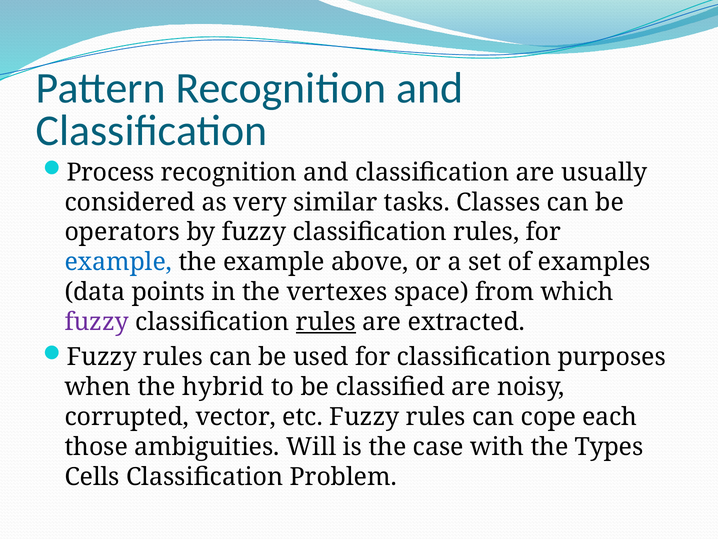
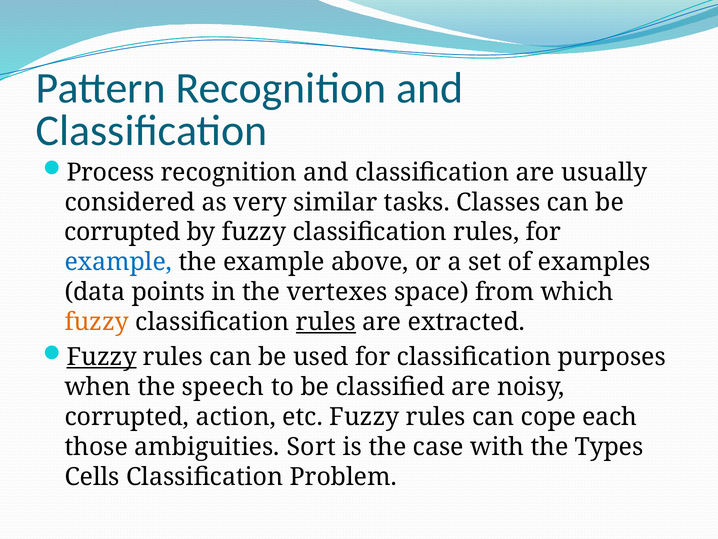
operators: operators -> corrupted (122, 232)
fuzzy colour: purple -> orange (97, 322)
Fuzzy underline: none -> present (102, 357)
hybrid: hybrid -> speech (223, 387)
vector: vector -> action (236, 417)
Will: Will -> Sort (311, 447)
